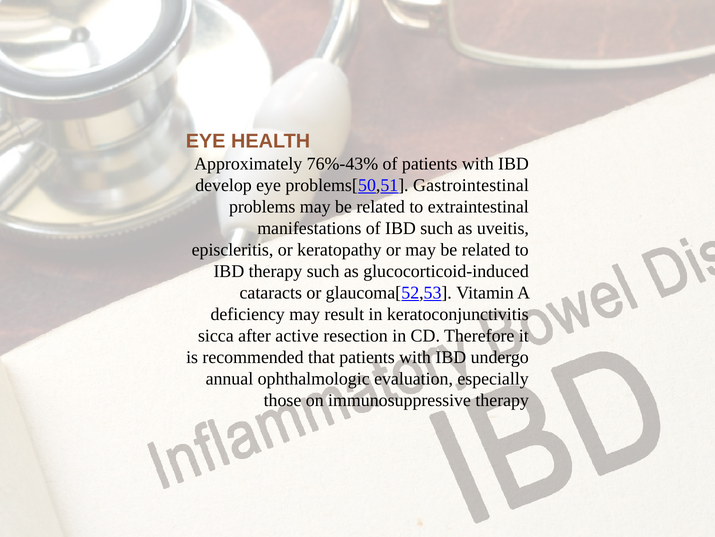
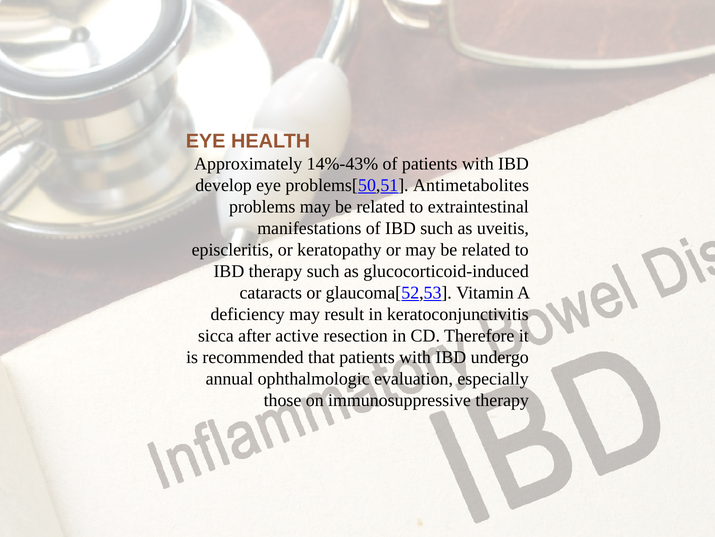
76%-43%: 76%-43% -> 14%-43% (342, 164)
Gastrointestinal: Gastrointestinal -> Antimetabolites (471, 185)
